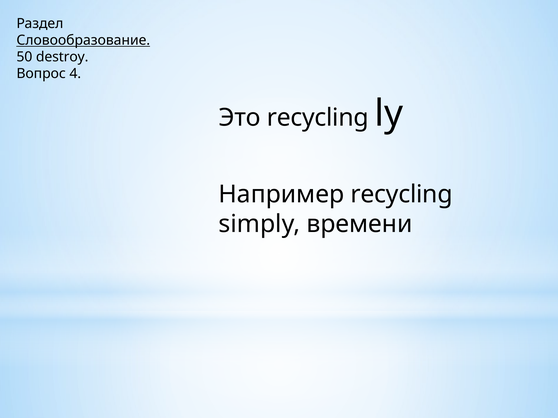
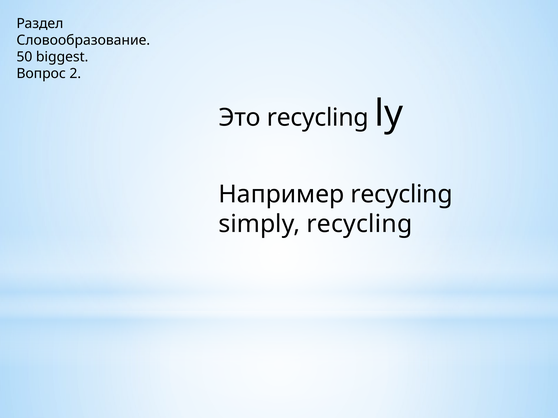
Словообразование underline: present -> none (83, 40)
destroy: destroy -> biggest (62, 57)
4: 4 -> 2 (75, 74)
simply времени: времени -> recycling (359, 224)
